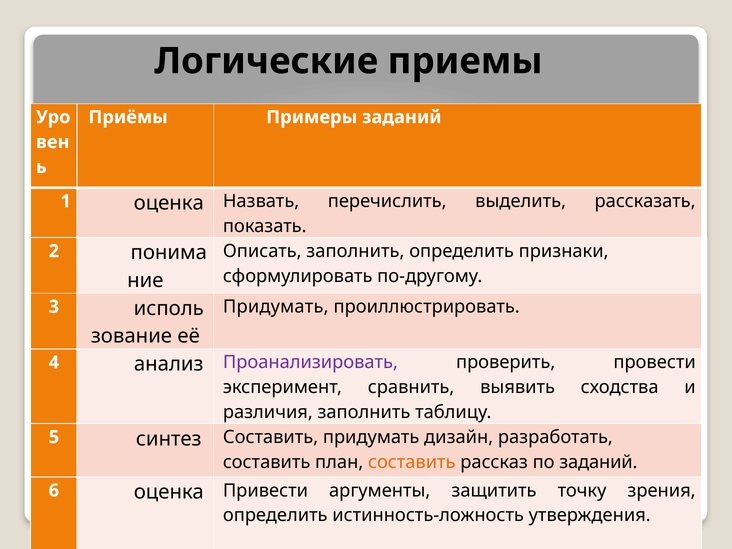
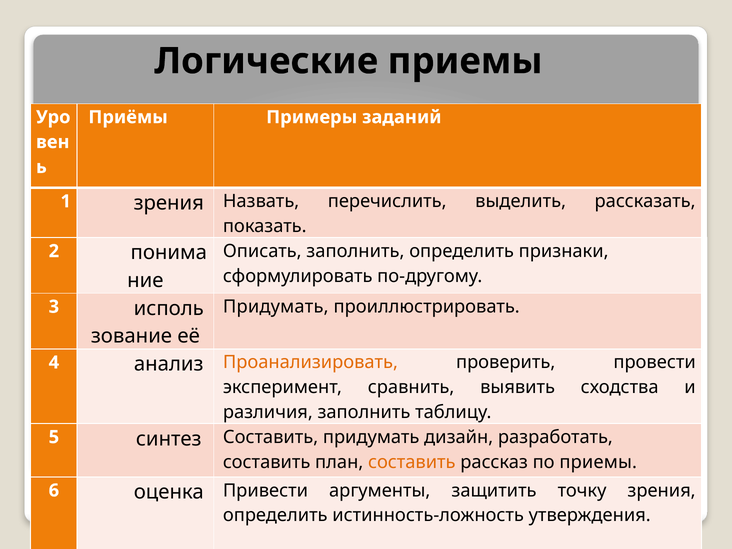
1 оценка: оценка -> зрения (169, 203)
Проанализировать colour: purple -> orange (310, 362)
по заданий: заданий -> приемы (598, 462)
